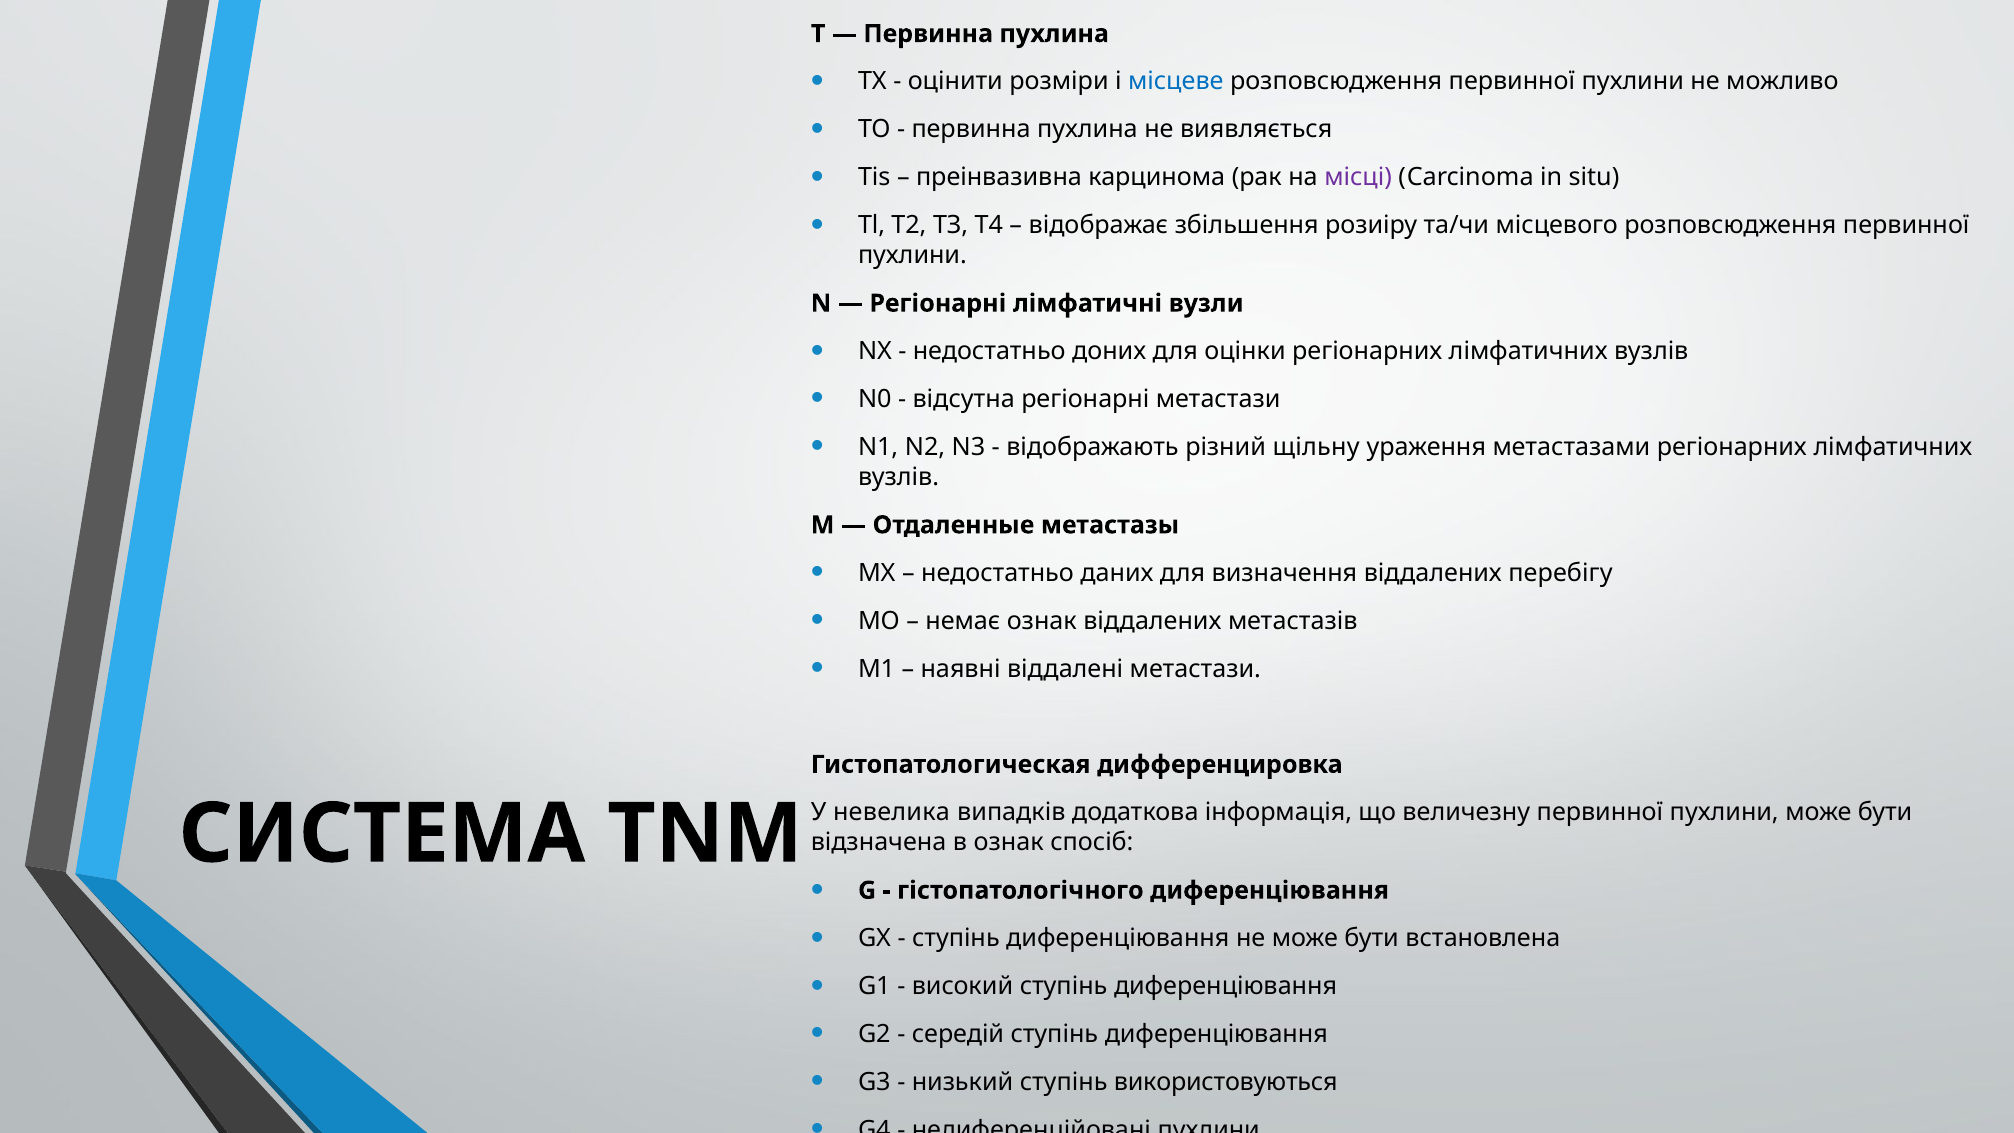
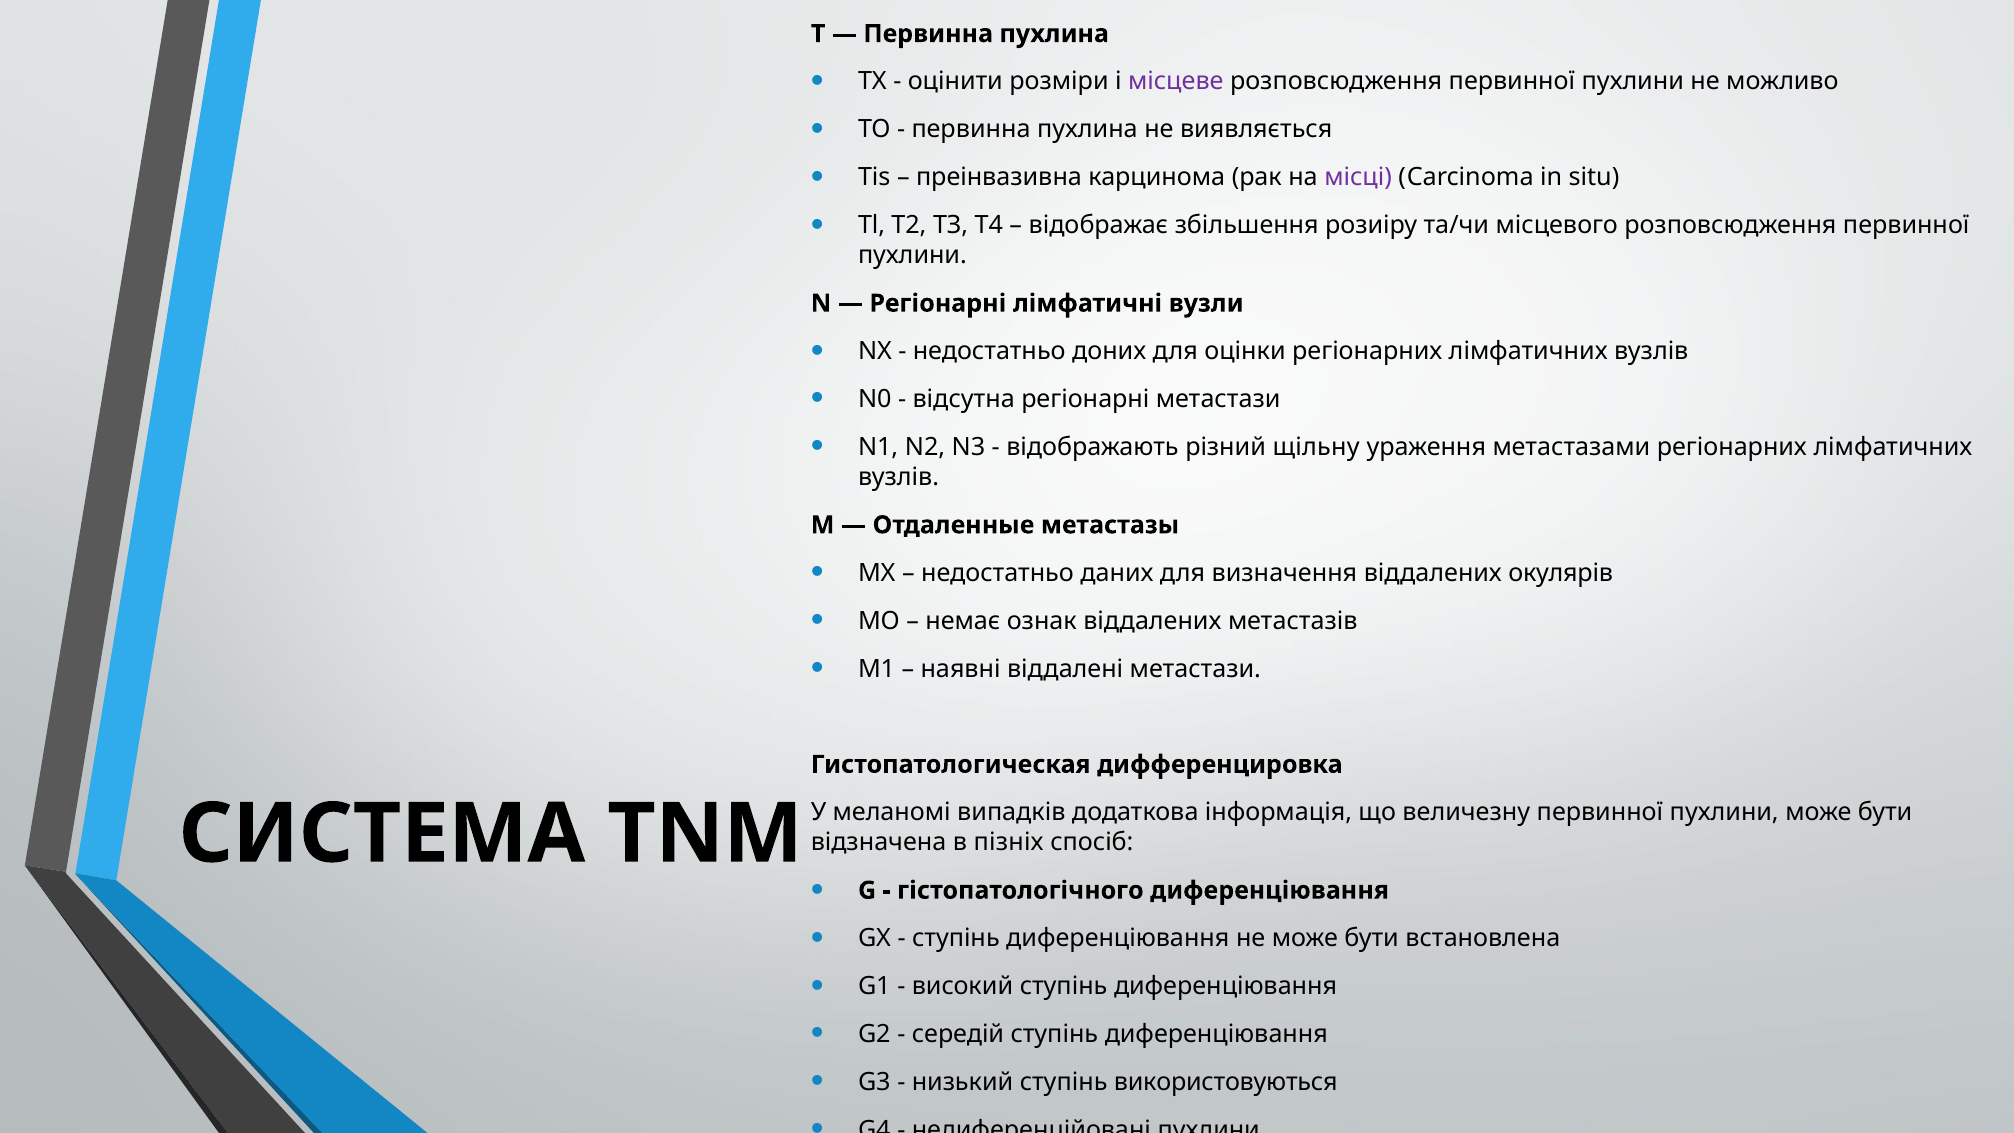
місцеве colour: blue -> purple (1176, 82)
перебігу: перебігу -> окулярів (1561, 573)
невелика: невелика -> меланомі (892, 812)
в ознак: ознак -> пізніх (1009, 842)
